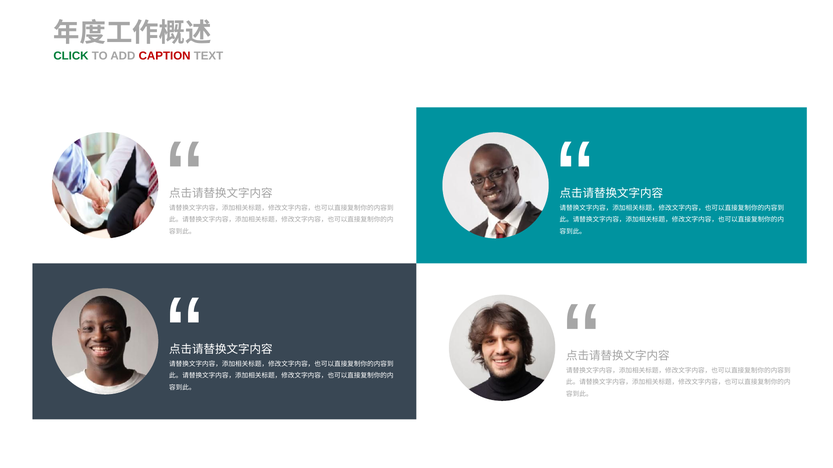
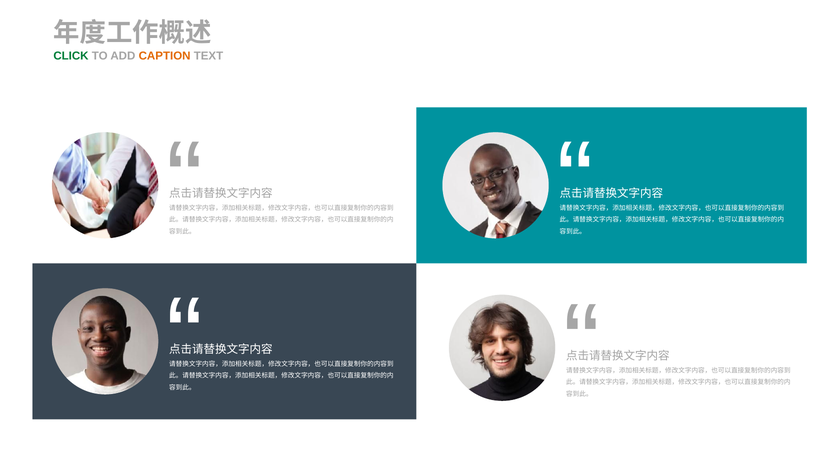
CAPTION colour: red -> orange (165, 56)
